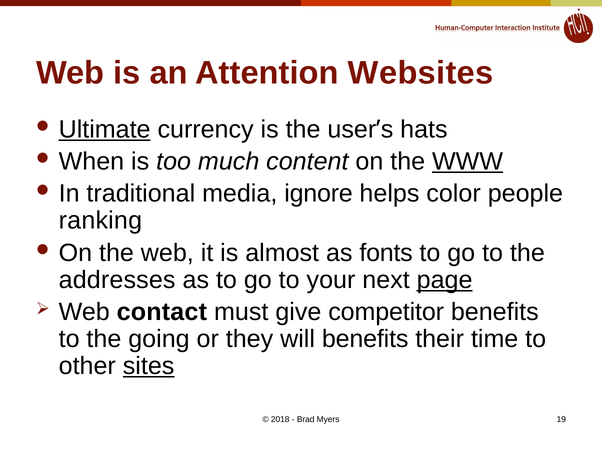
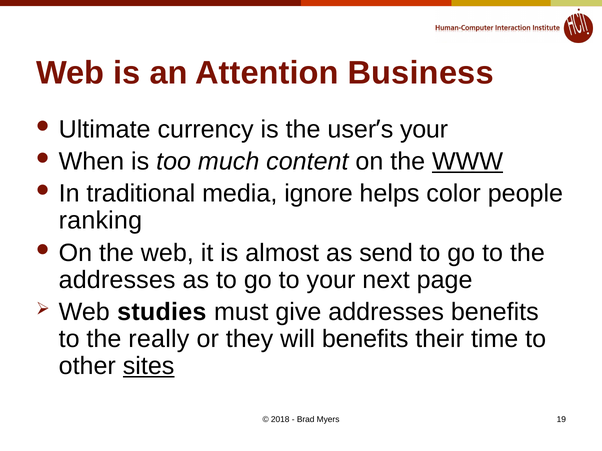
Websites: Websites -> Business (421, 73)
Ultimate underline: present -> none (105, 130)
hats: hats -> your (424, 130)
fonts: fonts -> send (386, 253)
page underline: present -> none (445, 280)
contact: contact -> studies (162, 312)
give competitor: competitor -> addresses (386, 312)
going: going -> really (159, 339)
